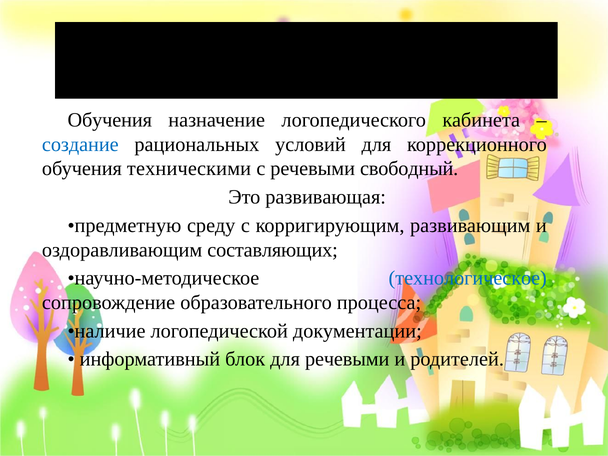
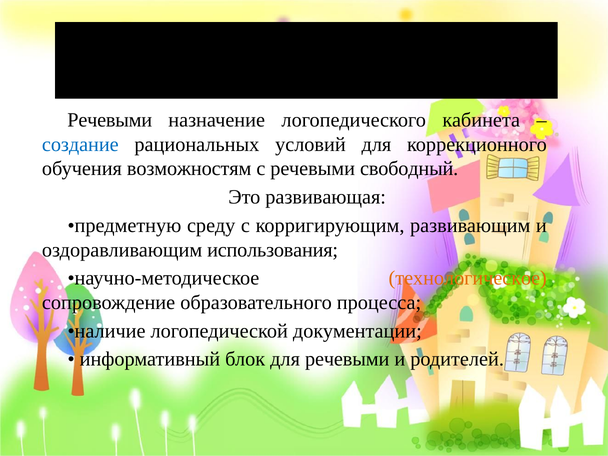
Обучения: Обучения -> Речевыми (110, 120)
техническими: техническими -> возможностям (189, 169)
составляющих: составляющих -> использования (273, 250)
технологическое colour: blue -> orange (468, 278)
